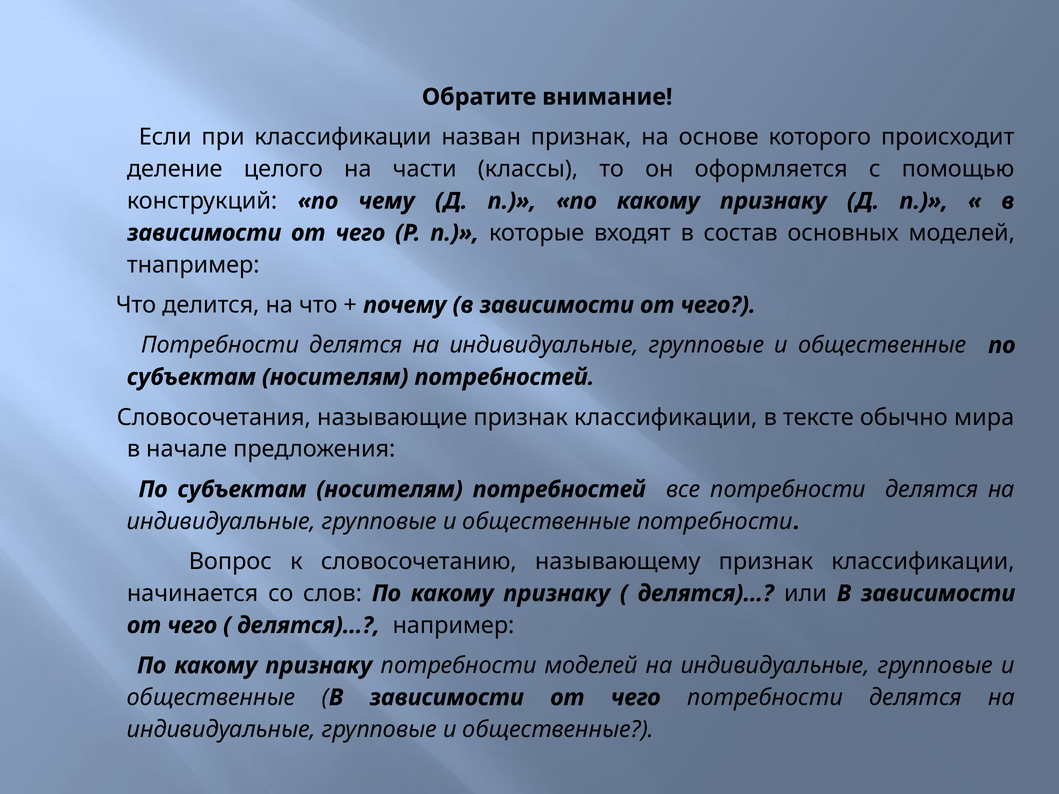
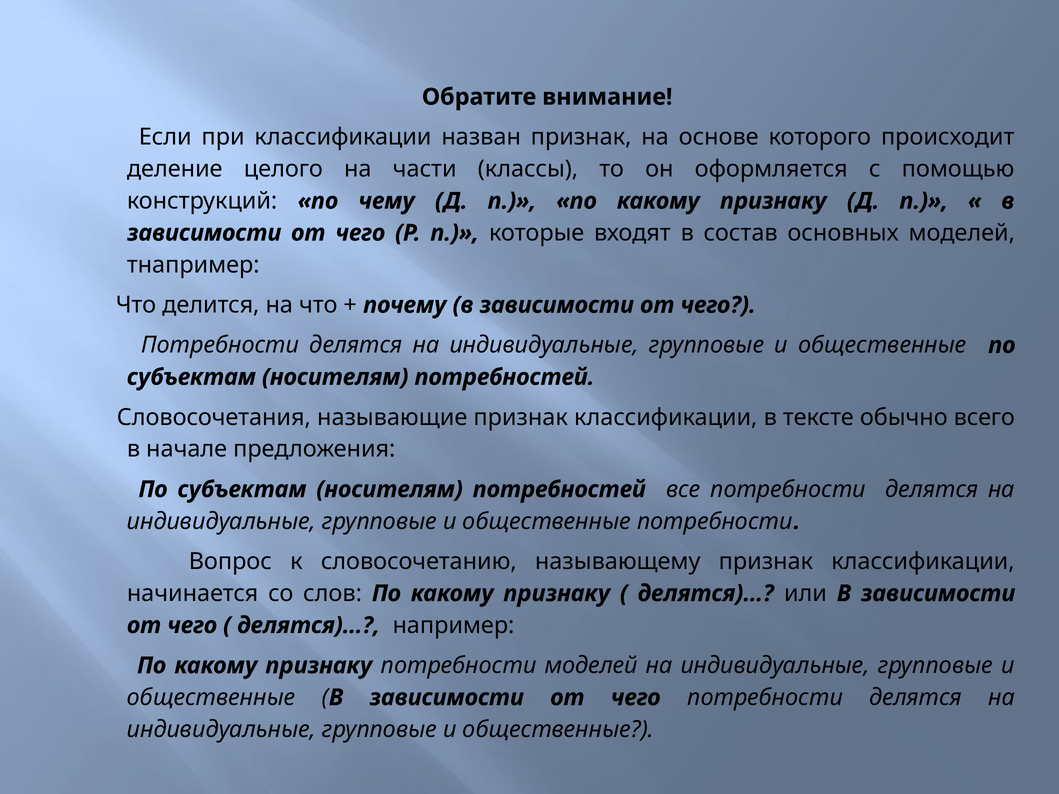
мира: мира -> всего (984, 417)
